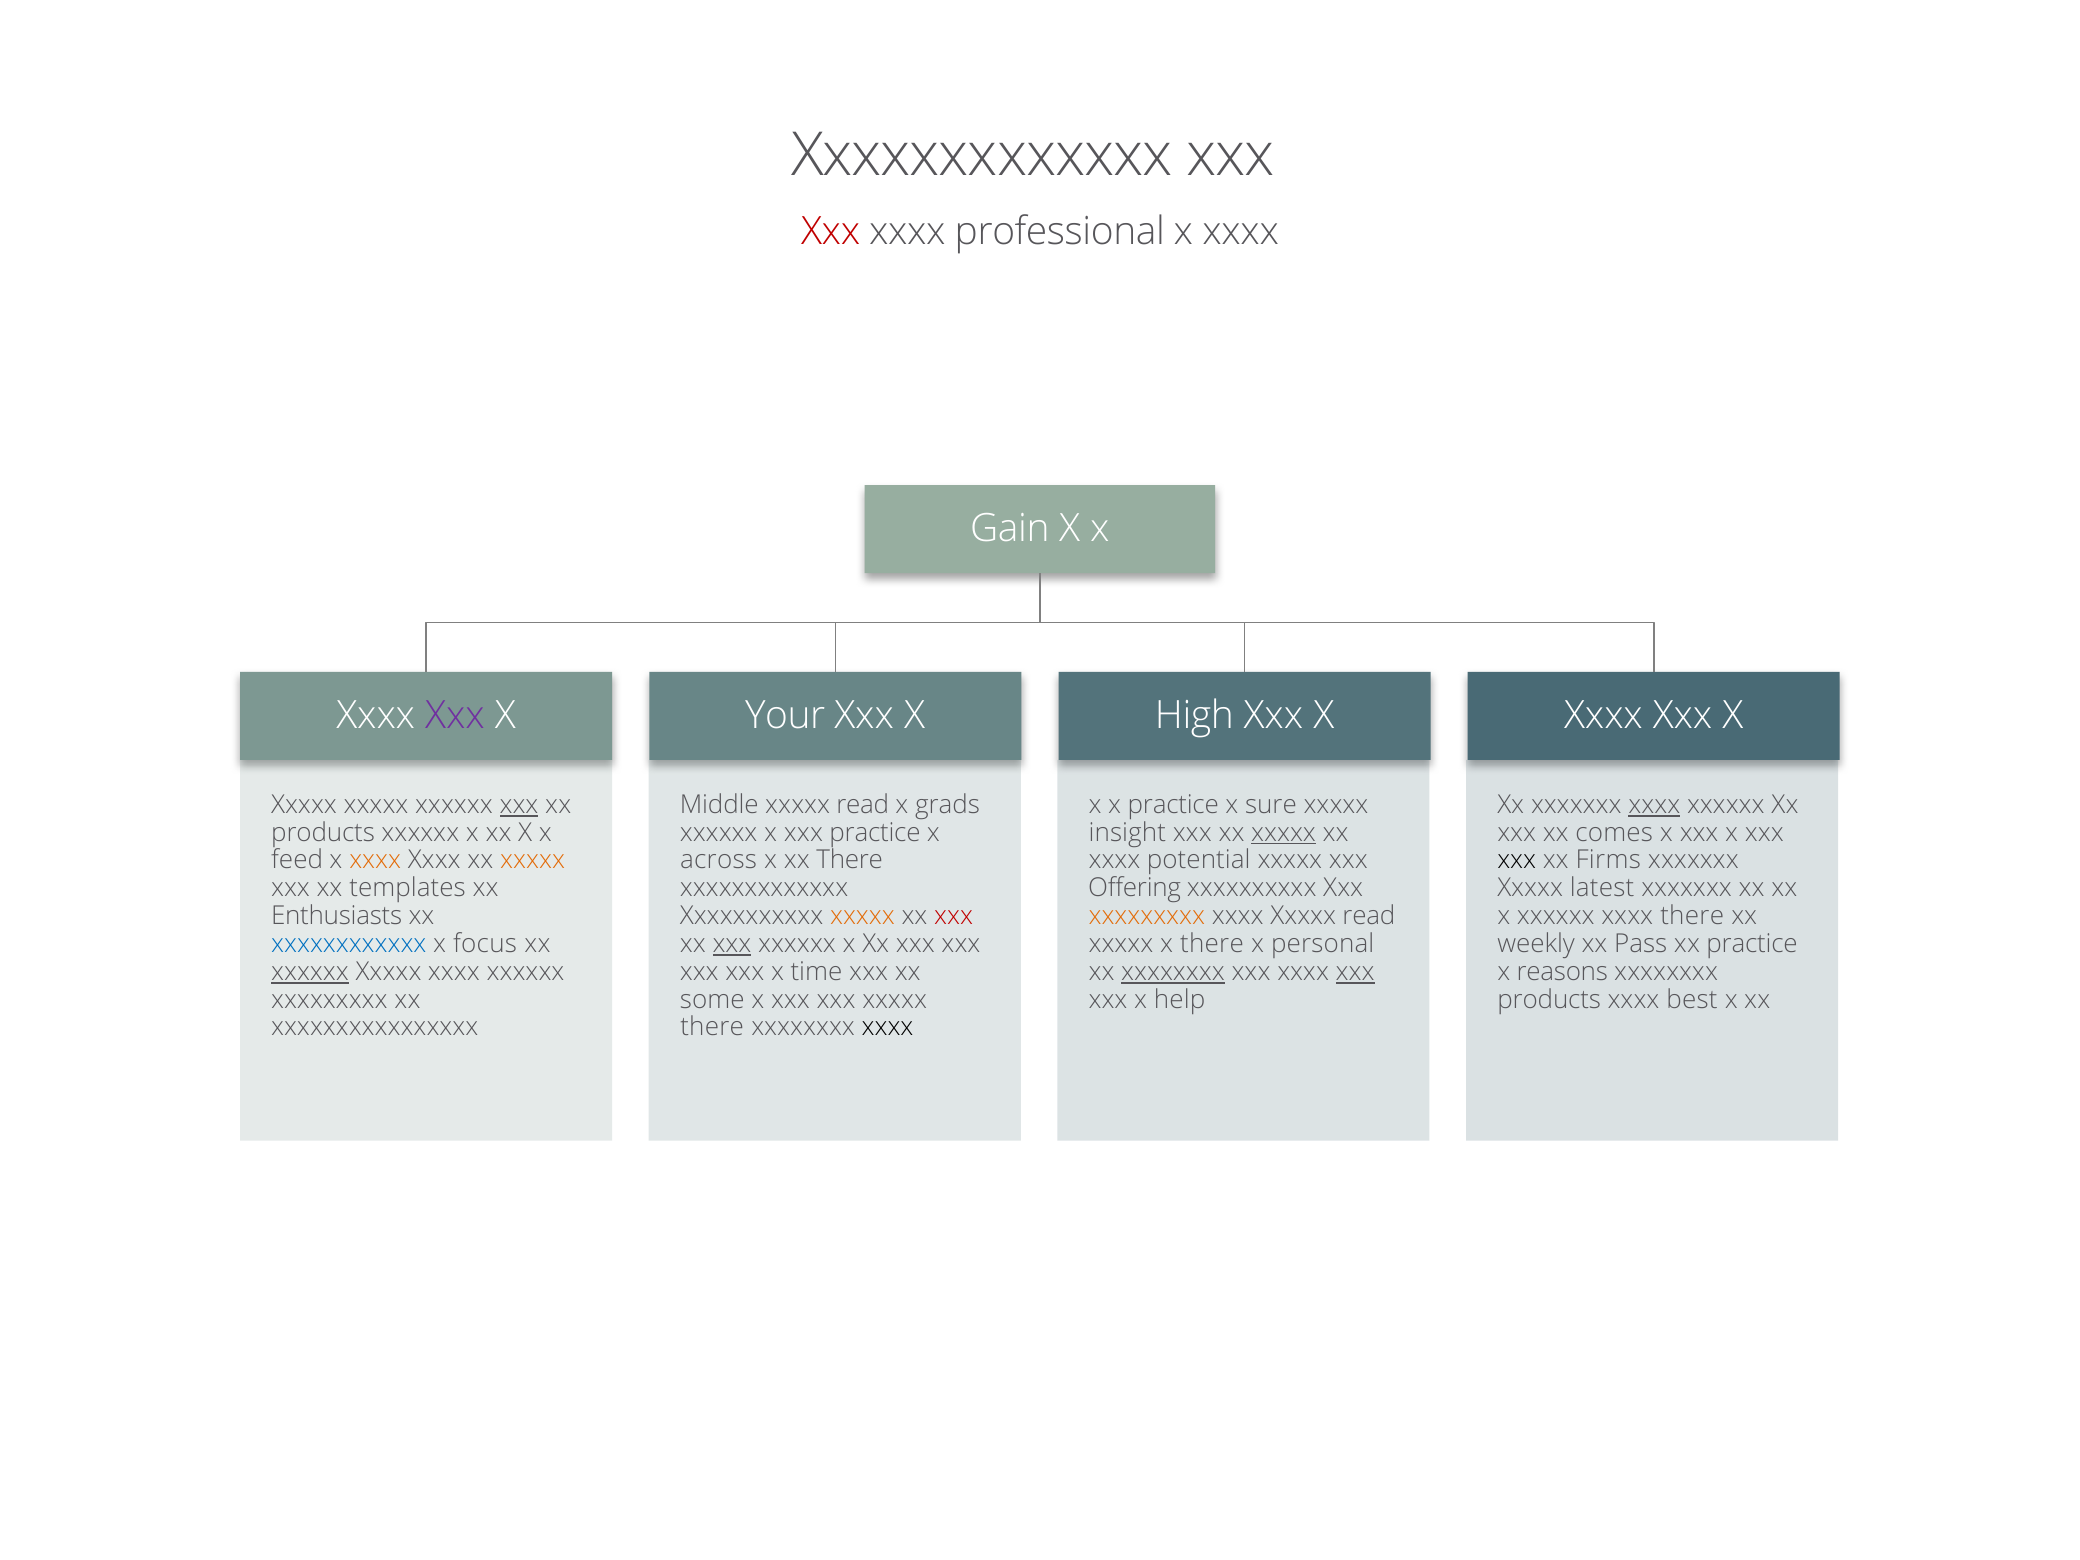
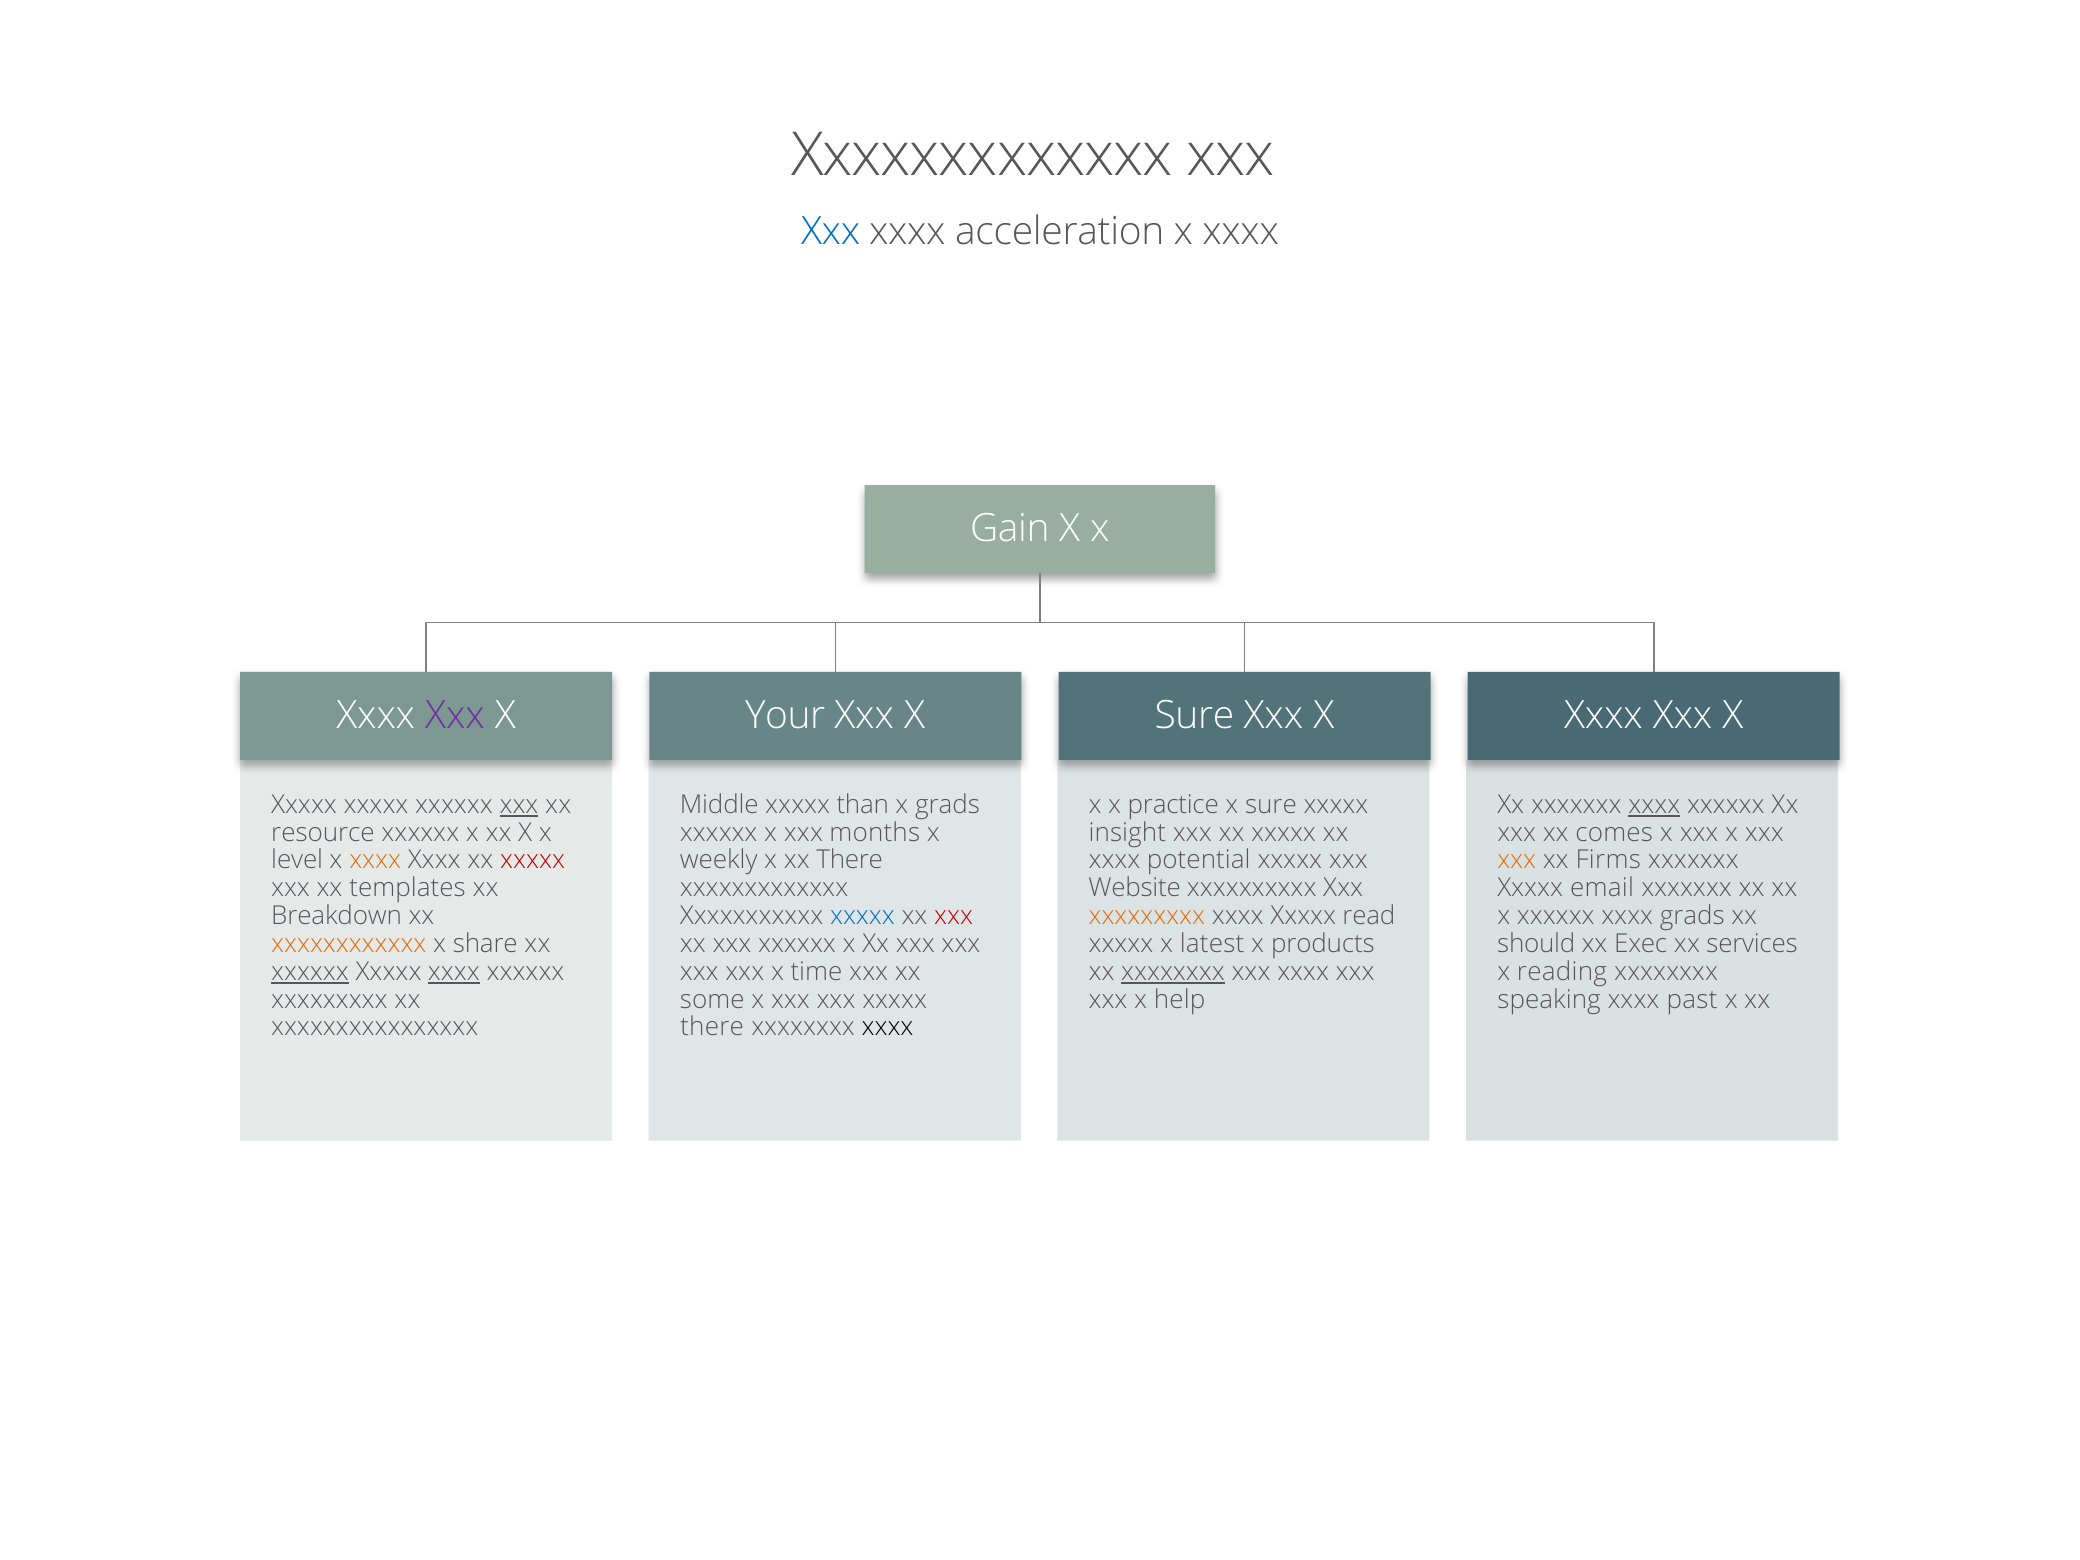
Xxx colour: red -> blue (831, 232)
professional: professional -> acceleration (1060, 232)
Xxx X High: High -> Sure (1194, 716)
read: read -> than (863, 805)
products: products -> resource (323, 832)
xxx practice: practice -> months (875, 832)
xxxxx underline: present -> none (1284, 832)
feed: feed -> level (297, 860)
xxxxx colour: orange -> red (533, 860)
across: across -> weekly (719, 860)
xxx colour: black -> orange (1517, 860)
Offering: Offering -> Website (1135, 888)
latest: latest -> email (1602, 888)
Enthusiasts: Enthusiasts -> Breakdown (337, 916)
xxxxx colour: orange -> blue (862, 916)
xxxx there: there -> grads (1692, 916)
xxxxxxxxxxxx colour: blue -> orange (349, 944)
focus: focus -> share (485, 944)
xxx underline: present -> none (732, 944)
x there: there -> latest (1212, 944)
personal: personal -> products (1323, 944)
weekly: weekly -> should (1536, 944)
Pass: Pass -> Exec (1641, 944)
xx practice: practice -> services (1752, 944)
xxxx underline: none -> present (454, 972)
xxx underline: present -> none (1355, 972)
reasons: reasons -> reading (1562, 972)
products: products -> speaking (1549, 1000)
best: best -> past (1692, 1000)
